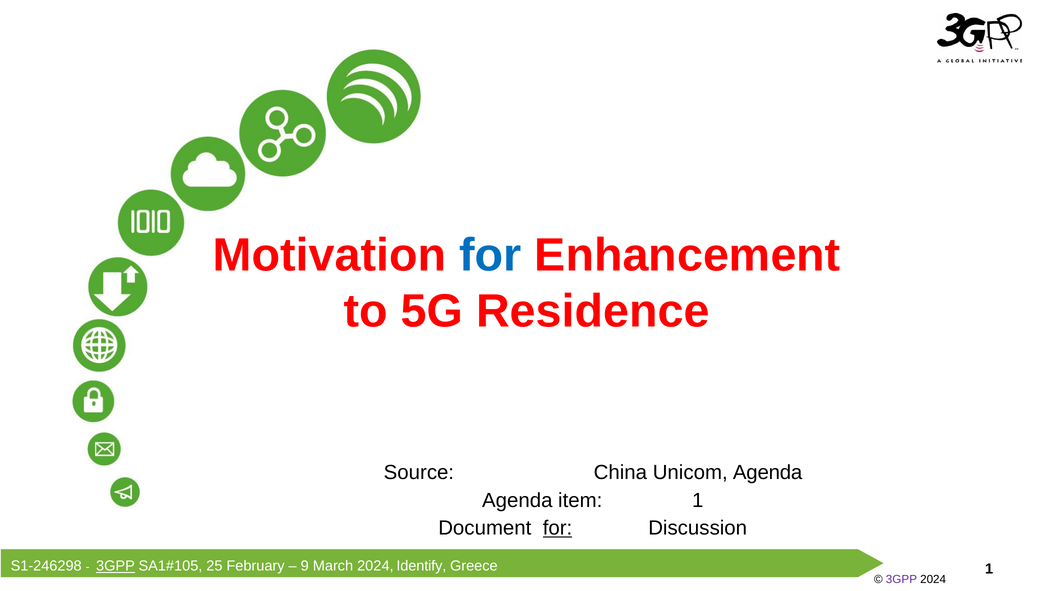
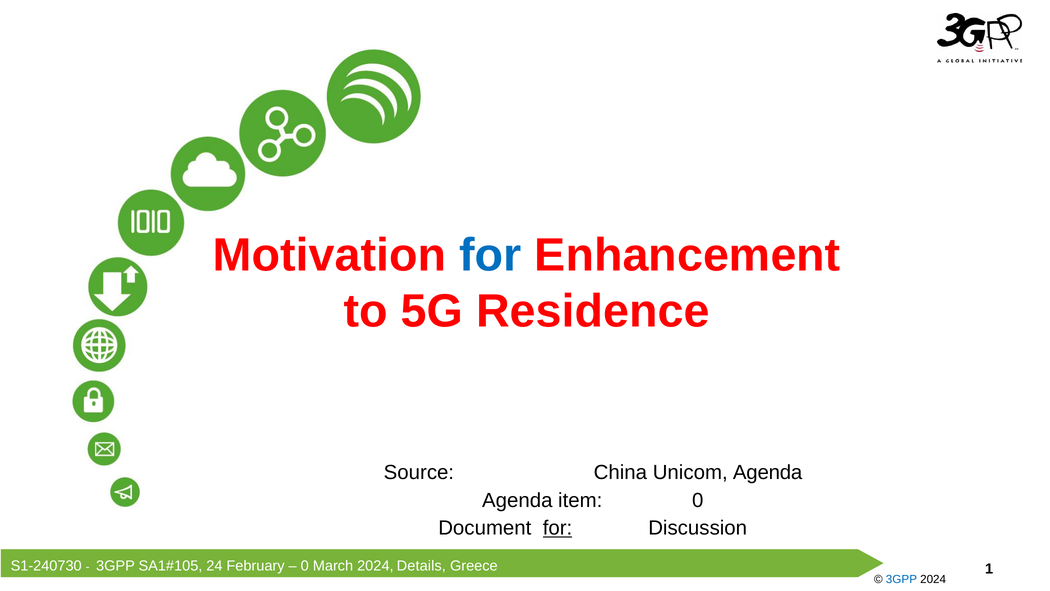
item 1: 1 -> 0 (698, 500)
S1-246298: S1-246298 -> S1-240730 (46, 566)
3GPP underline: present -> none (115, 566)
25: 25 -> 24 (214, 566)
9: 9 -> 0 (305, 566)
Identify: Identify -> Details (421, 566)
3GPP colour: purple -> blue (901, 579)
